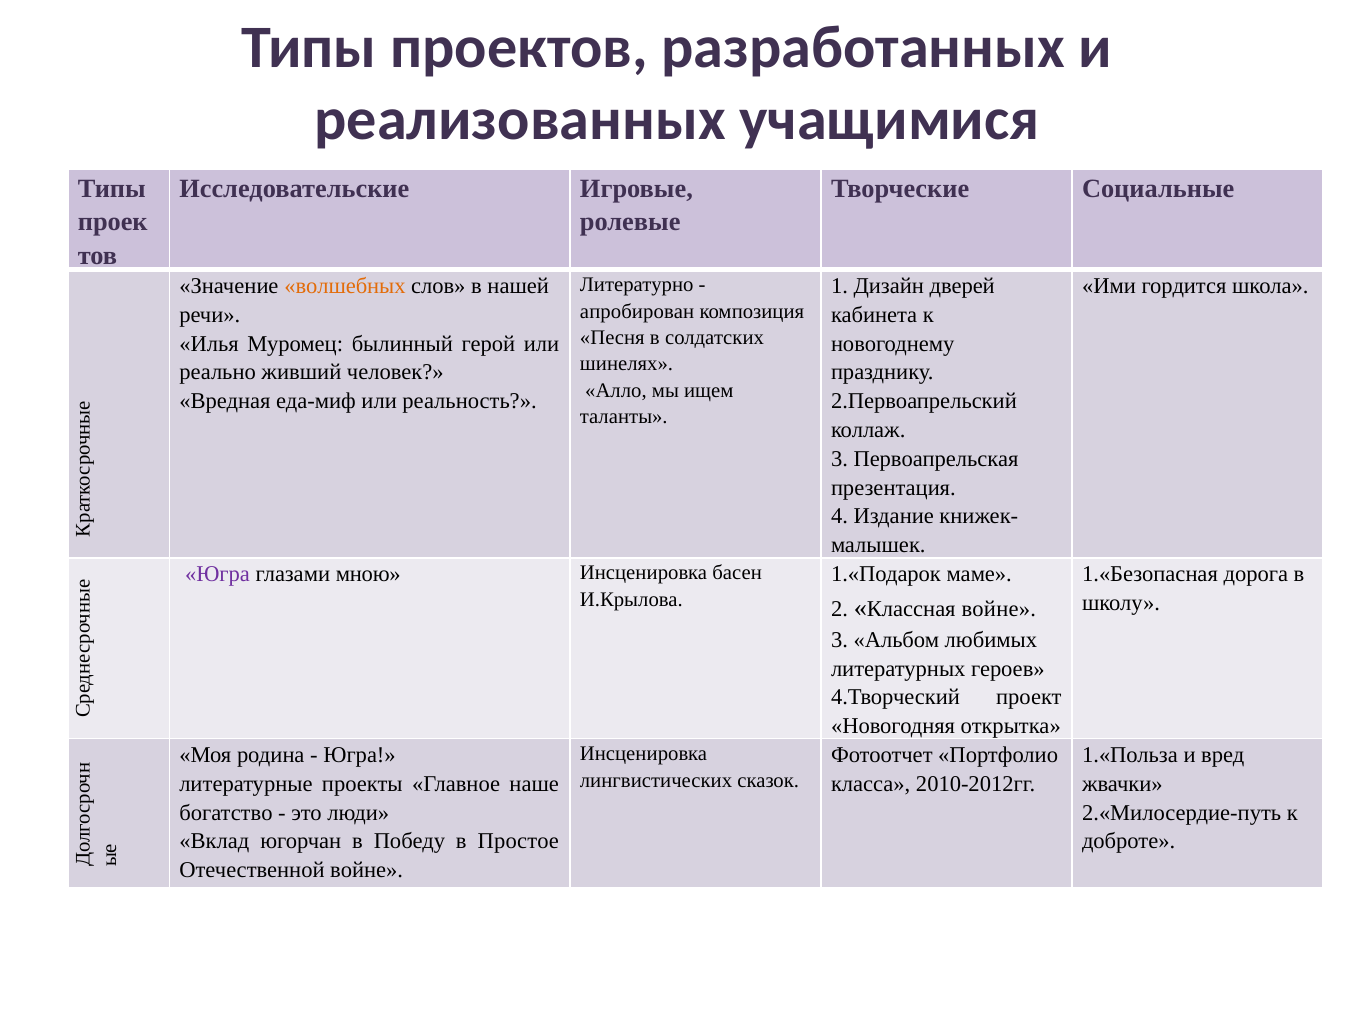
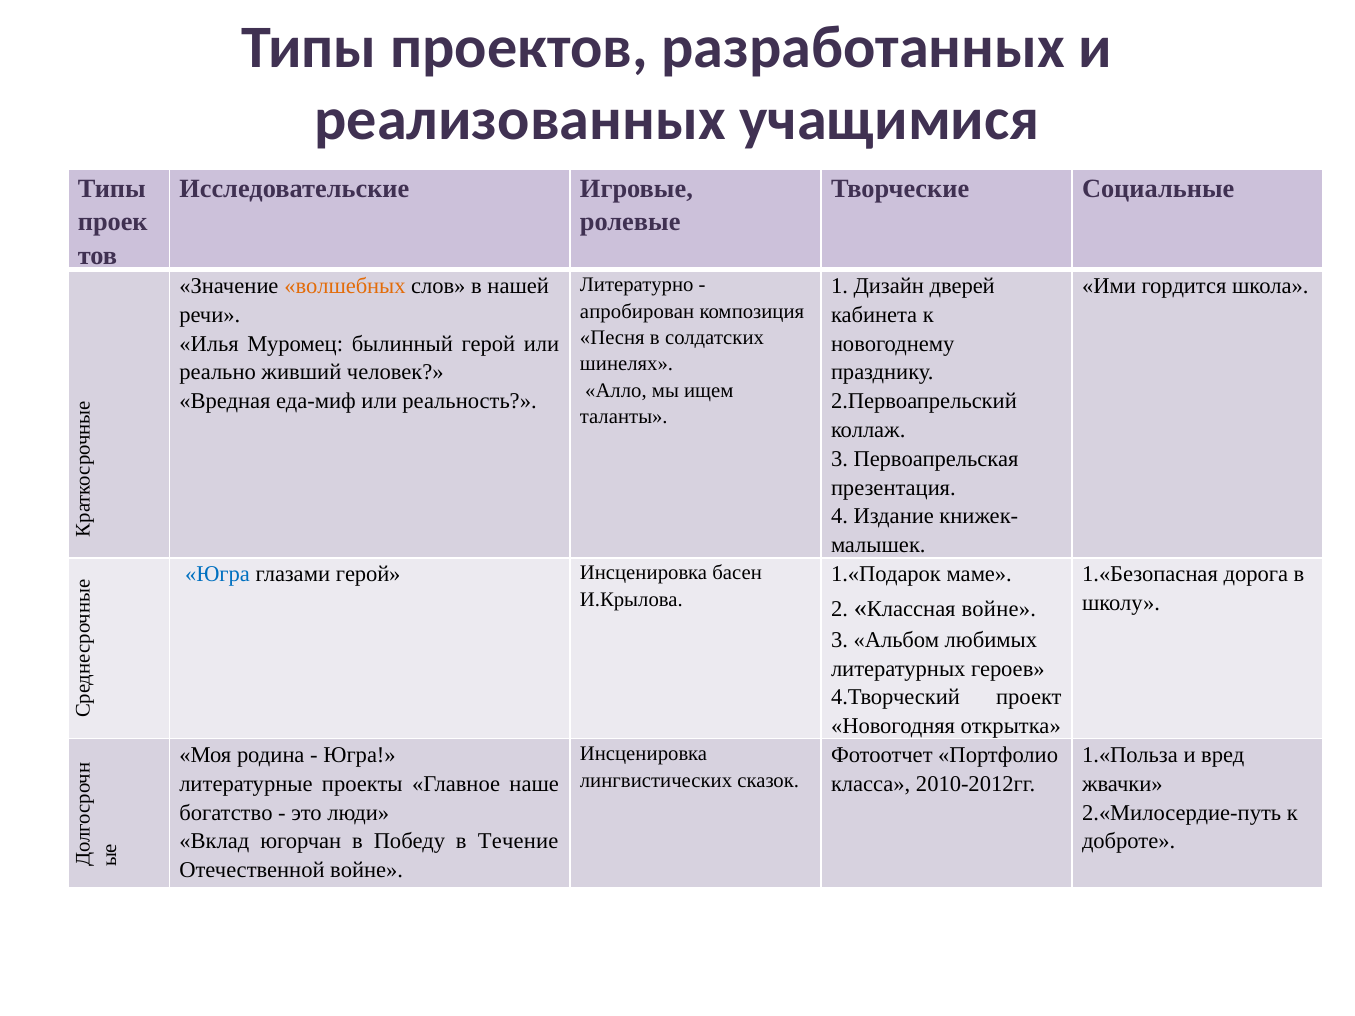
Югра colour: purple -> blue (218, 574)
глазами мною: мною -> герой (368, 574)
Простое: Простое -> Течение (518, 842)
